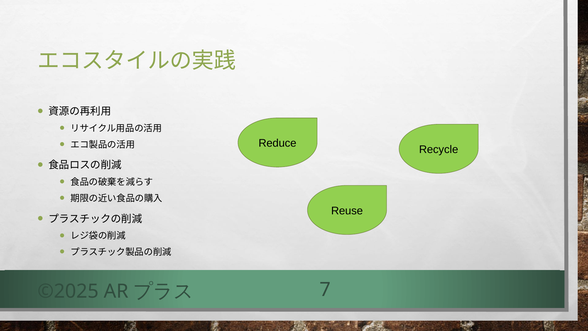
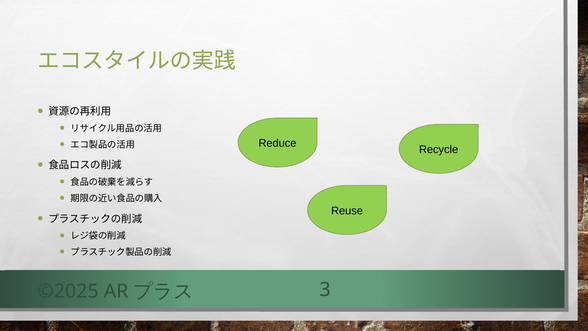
7: 7 -> 3 (325, 289)
